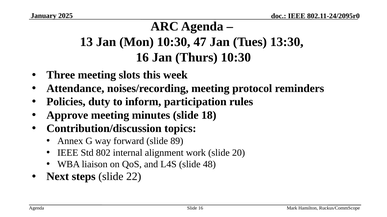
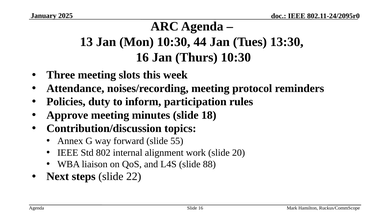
47: 47 -> 44 (200, 42)
89: 89 -> 55 (177, 141)
48: 48 -> 88 (209, 165)
